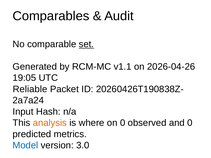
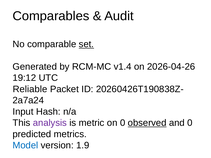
v1.1: v1.1 -> v1.4 (123, 67)
19:05: 19:05 -> 19:12 (24, 78)
analysis colour: orange -> purple (50, 123)
where: where -> metric (92, 123)
observed underline: none -> present (147, 123)
3.0: 3.0 -> 1.9 (83, 146)
